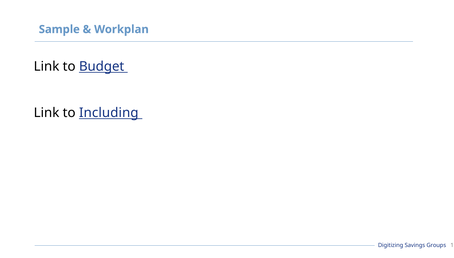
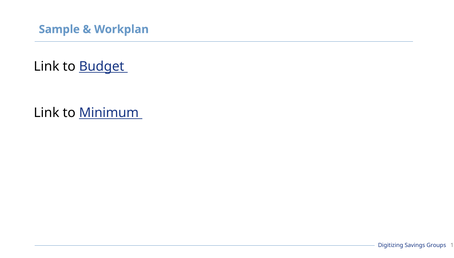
Including: Including -> Minimum (109, 112)
